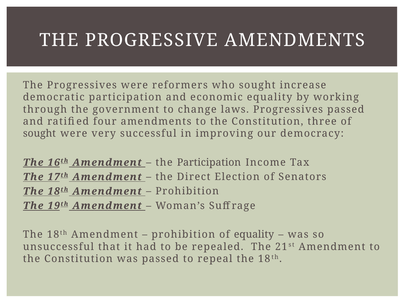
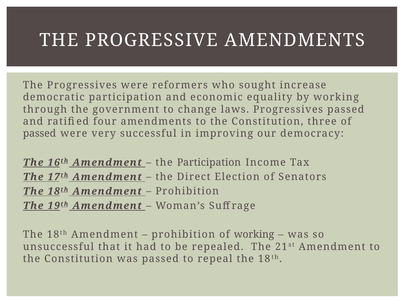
sought: sought -> passed (39, 134)
of equality: equality -> working (254, 234)
